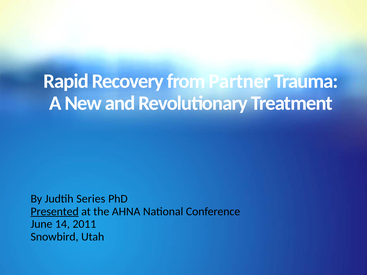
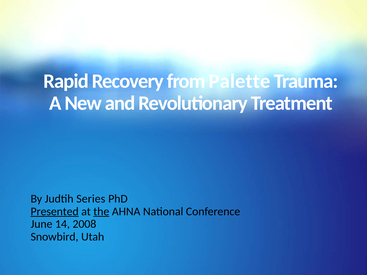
Partner: Partner -> Palette (240, 81)
the underline: none -> present (101, 212)
2011: 2011 -> 2008 (84, 224)
